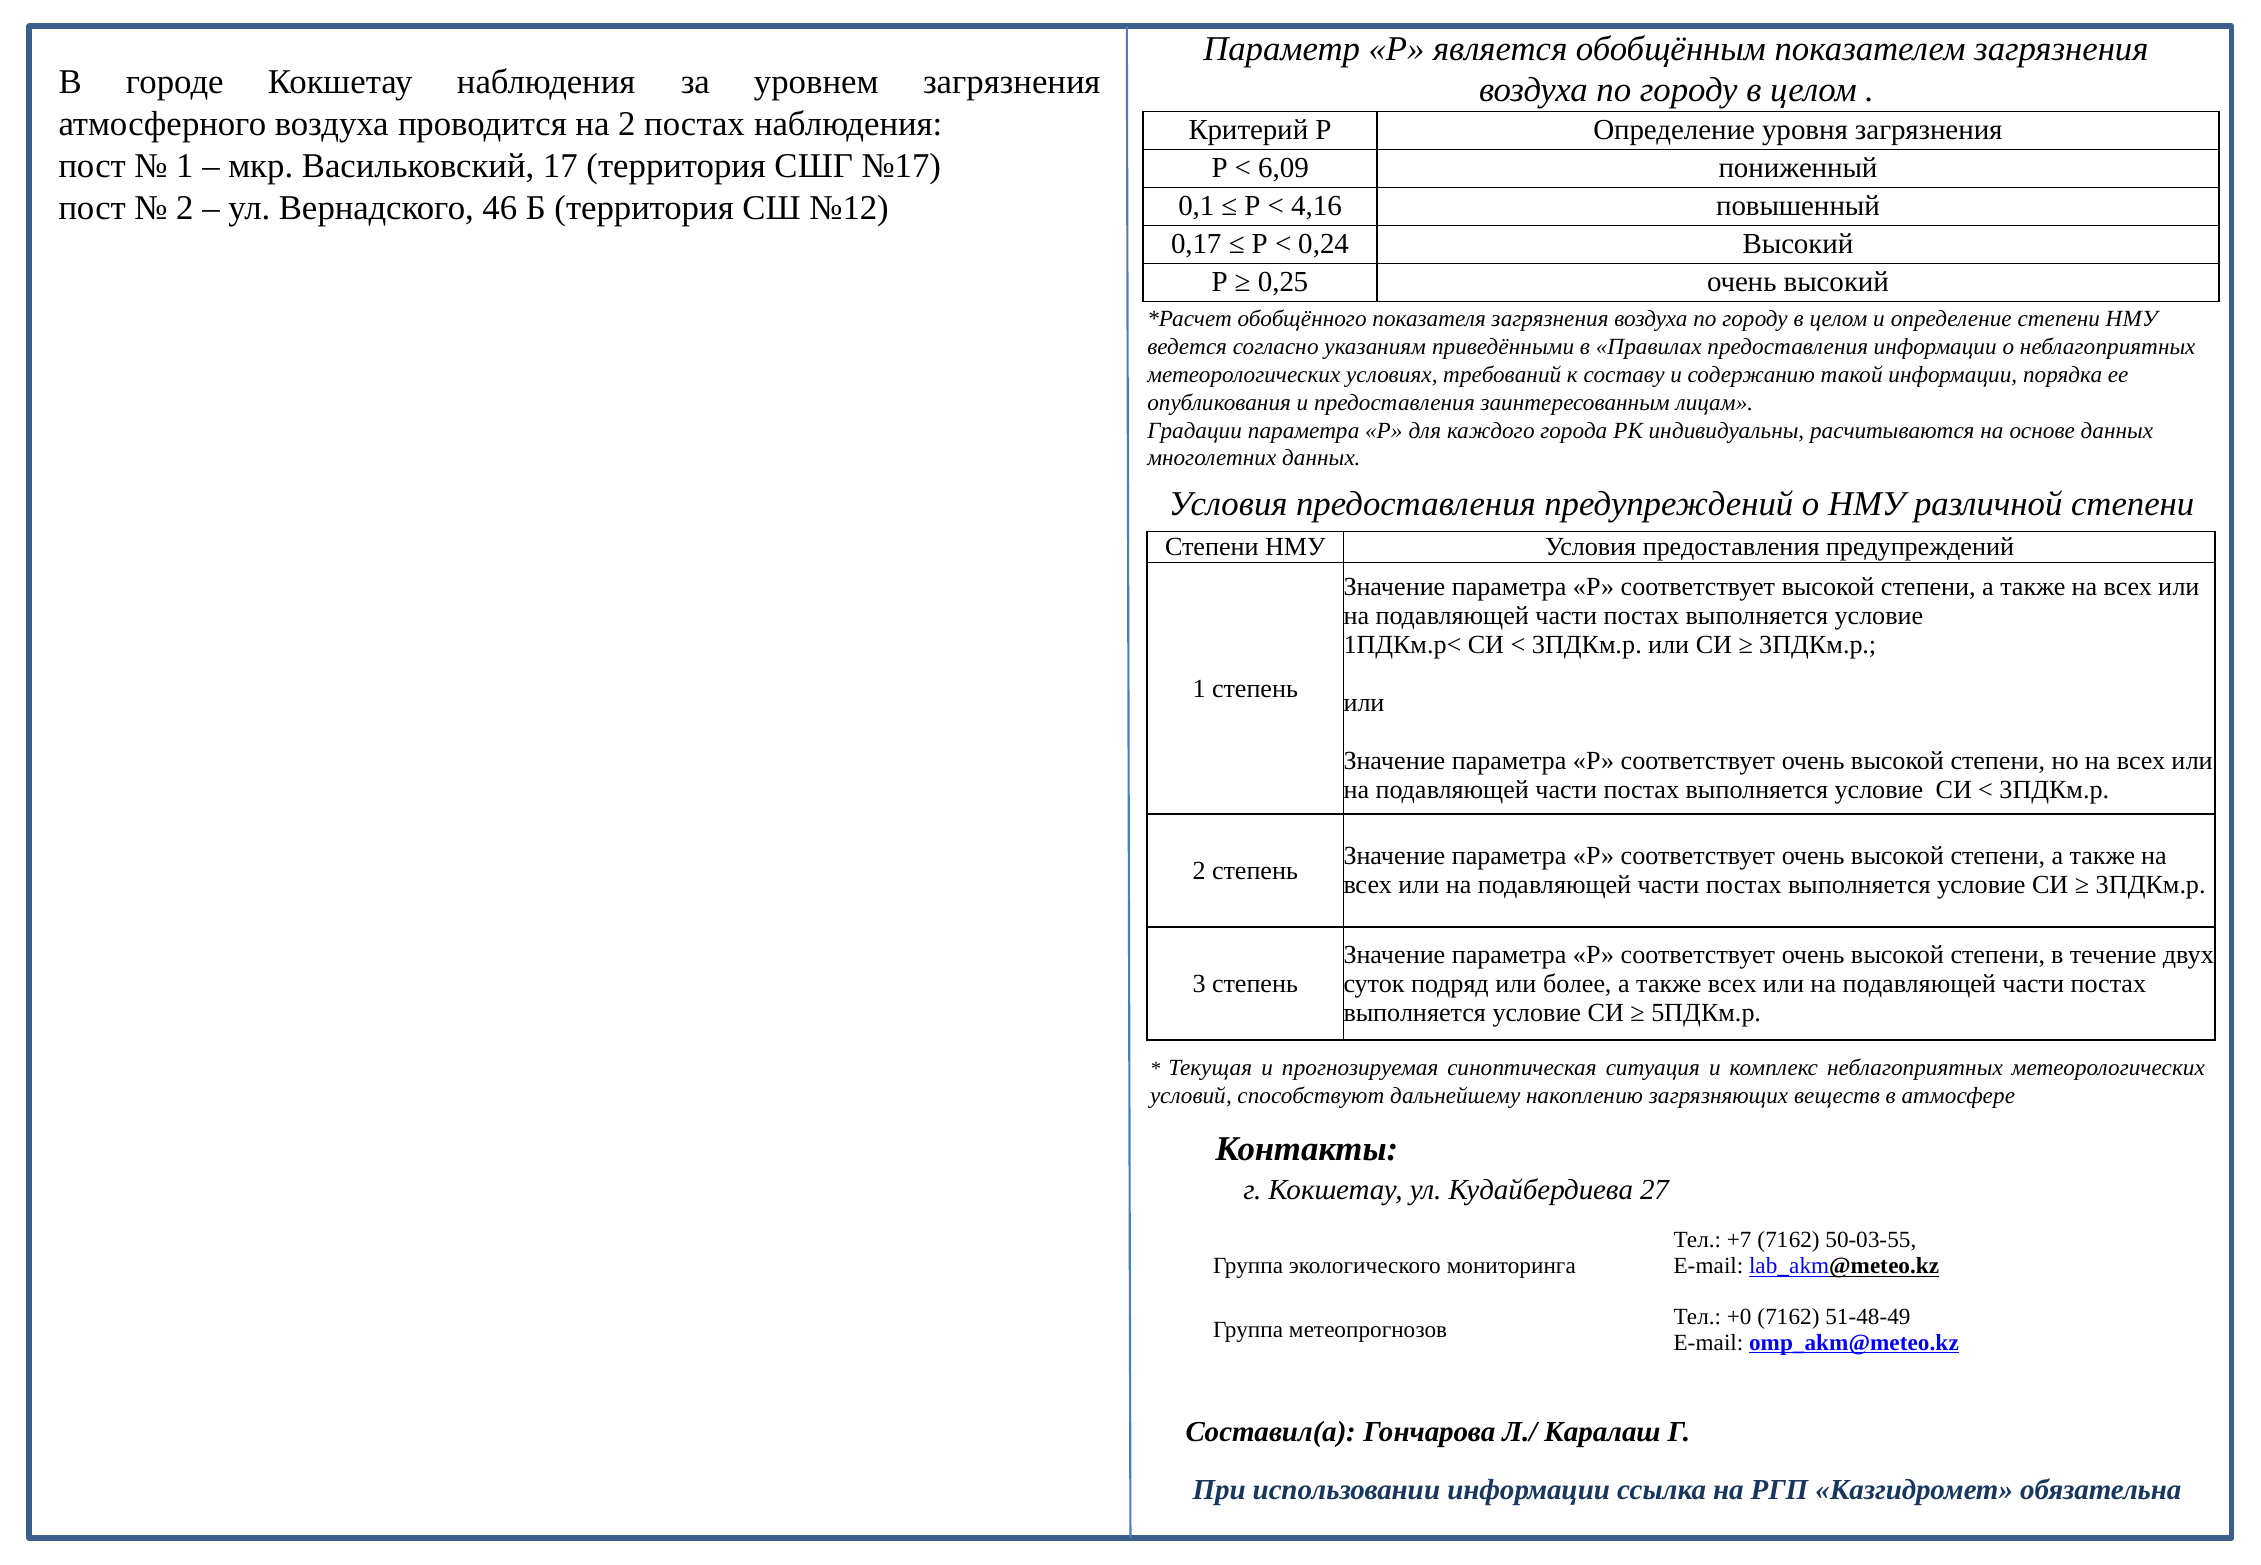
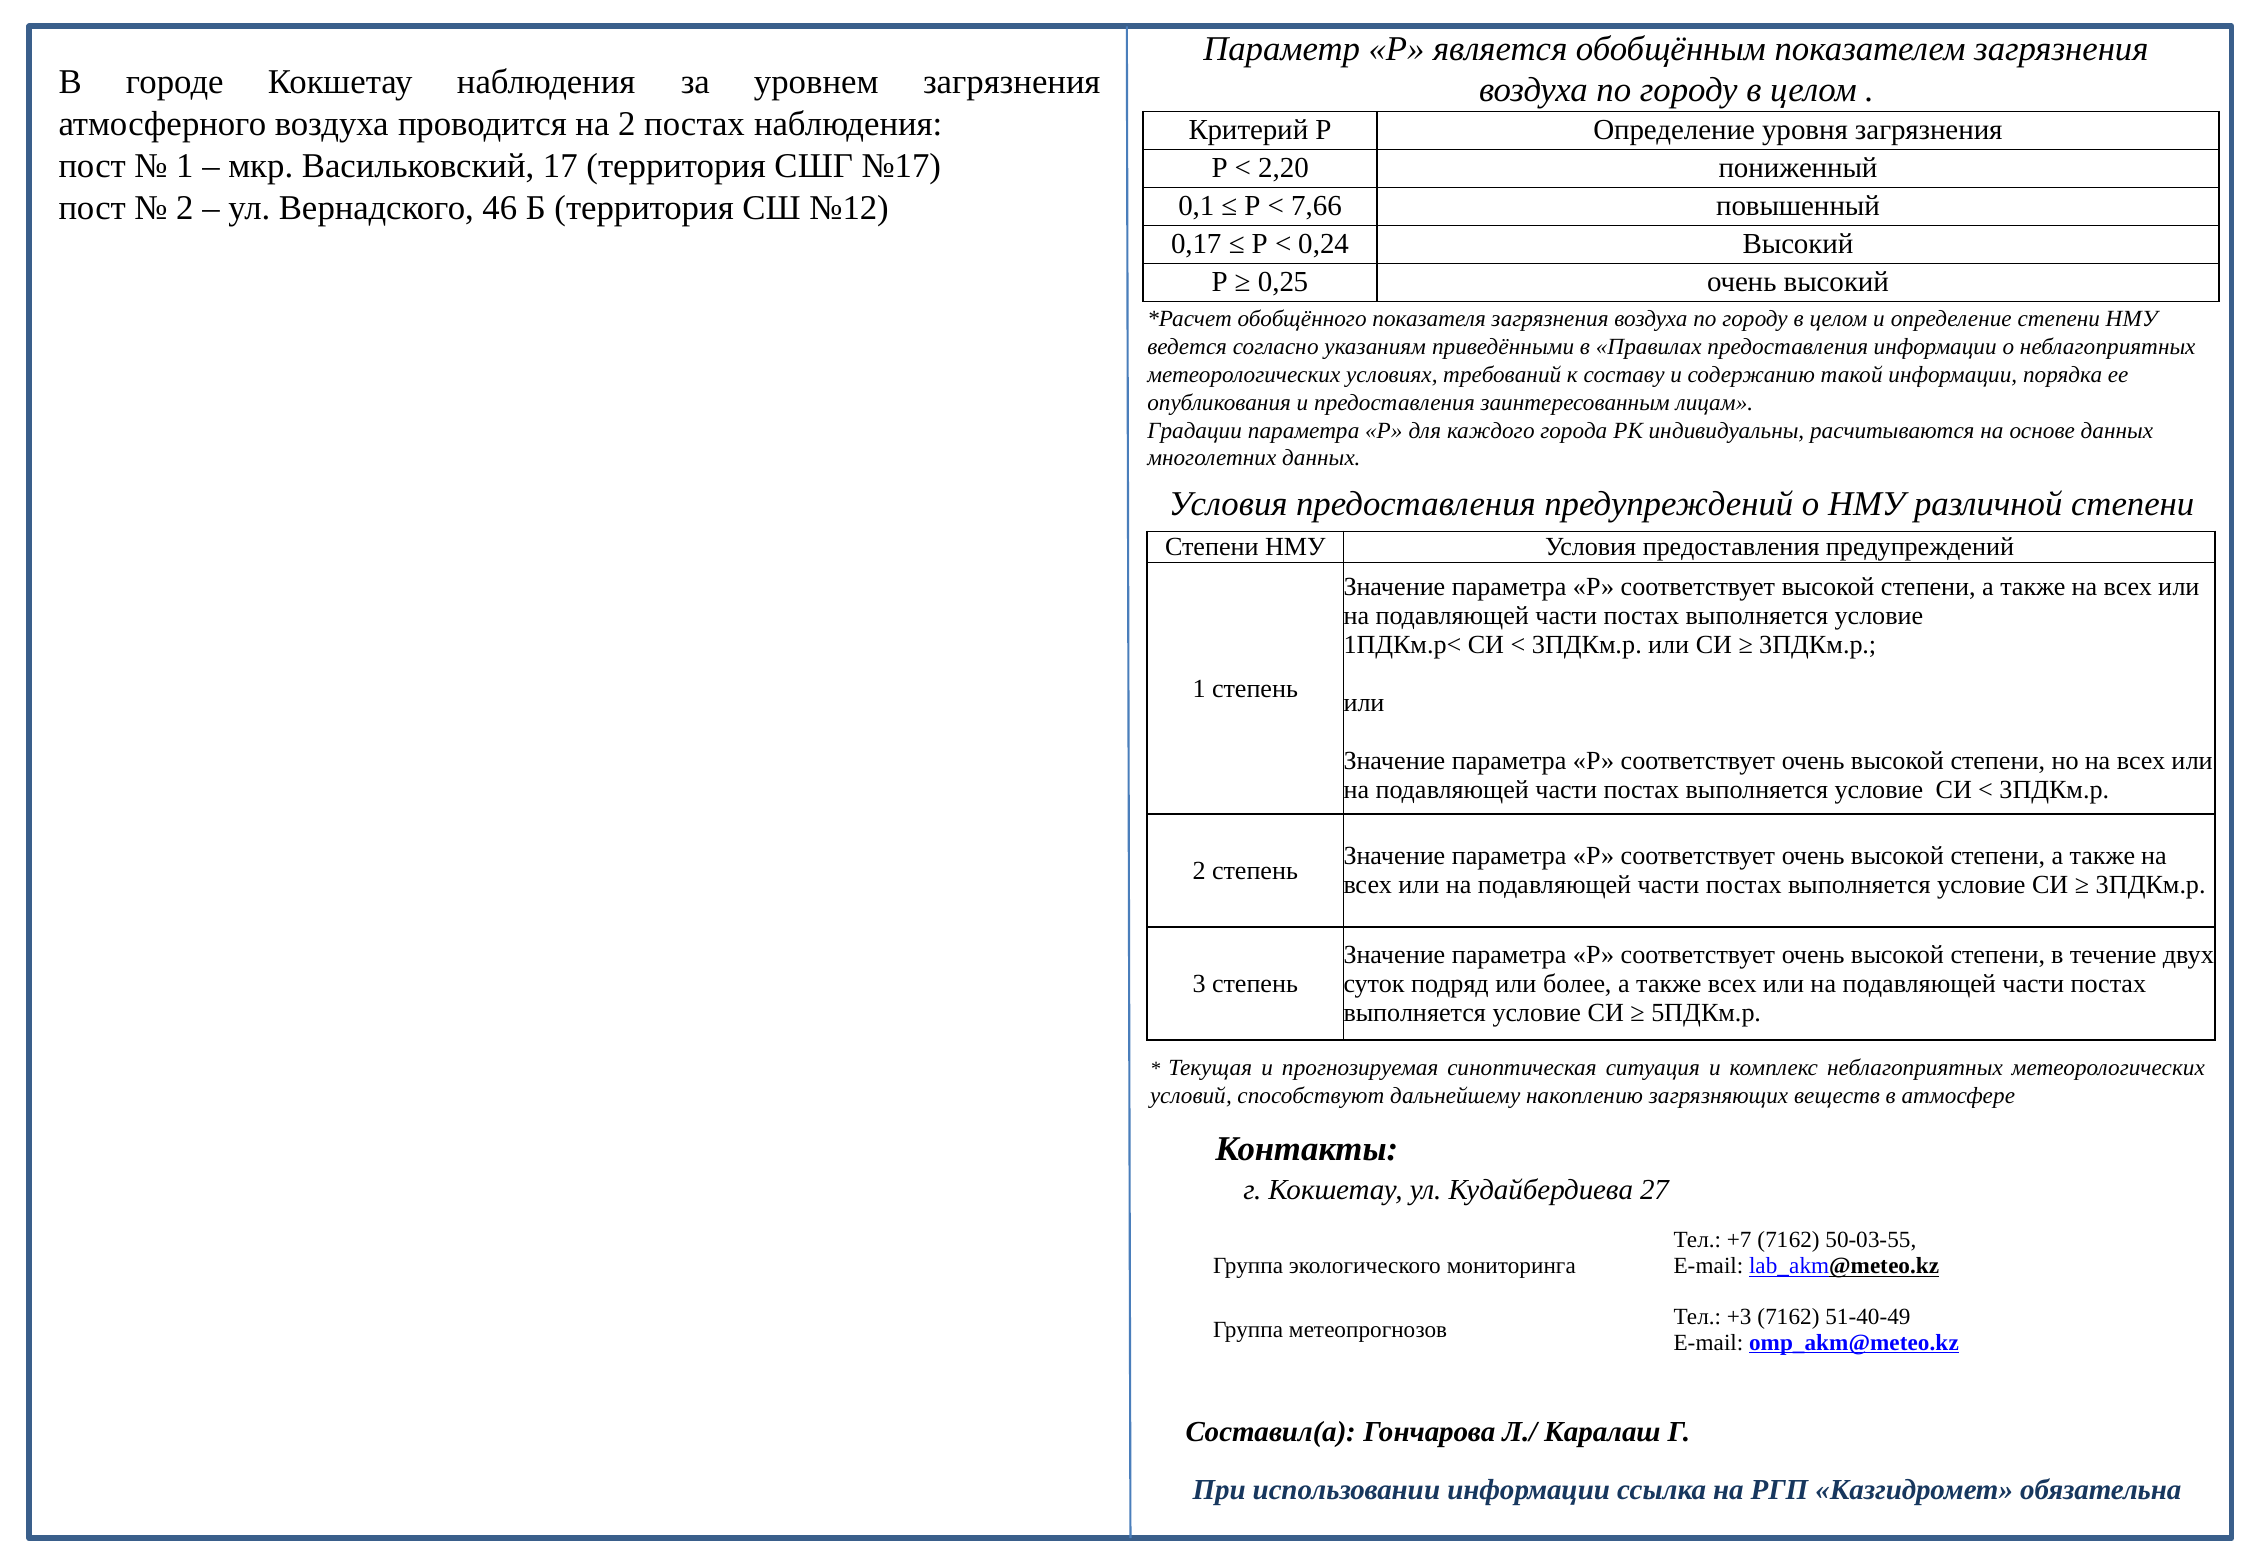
6,09: 6,09 -> 2,20 (1283, 168)
4,16: 4,16 -> 7,66 (1317, 206)
+0: +0 -> +3 (1739, 1317)
51-48-49: 51-48-49 -> 51-40-49 (1868, 1317)
